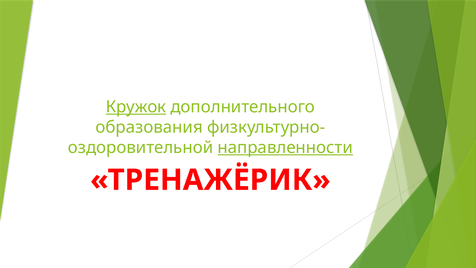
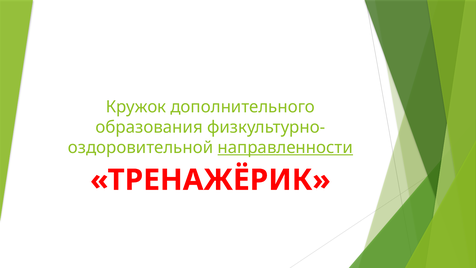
Кружок underline: present -> none (136, 107)
